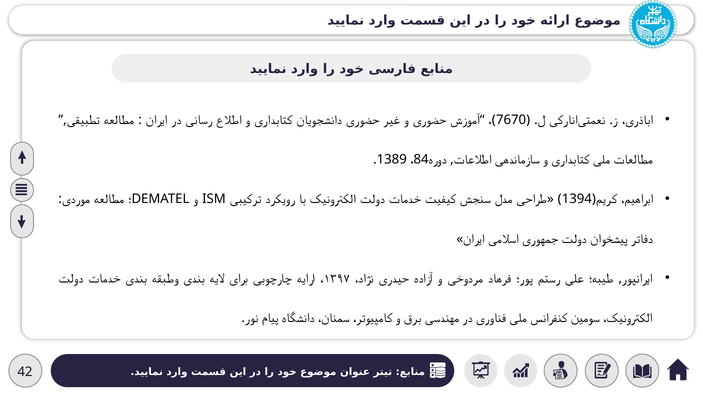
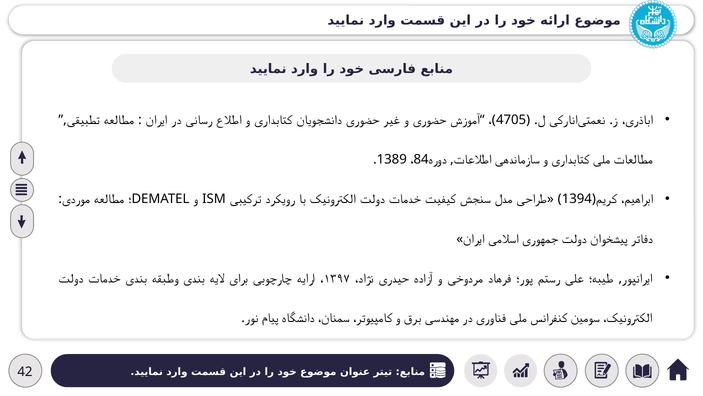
7670: 7670 -> 4705 (511, 120)
